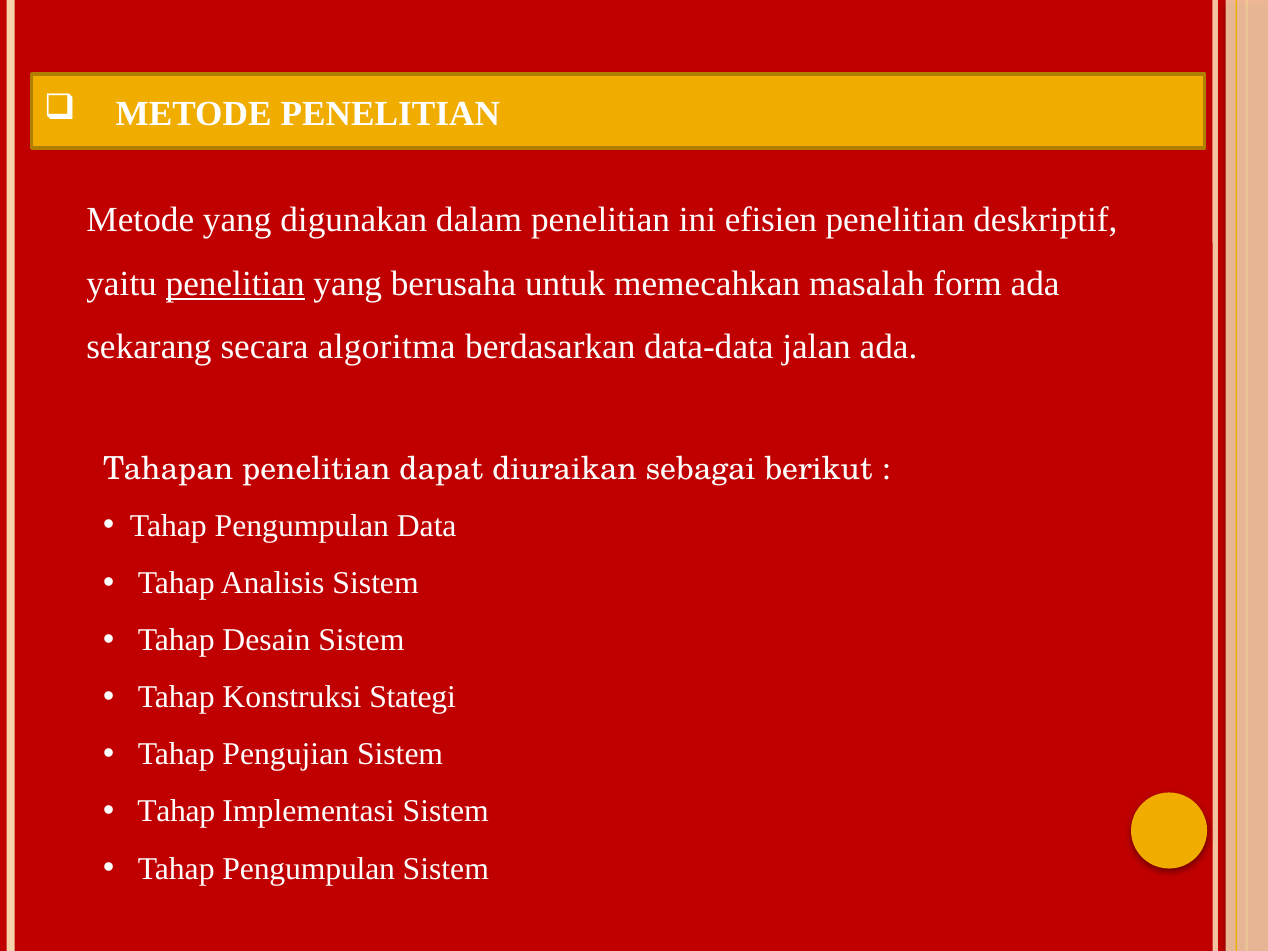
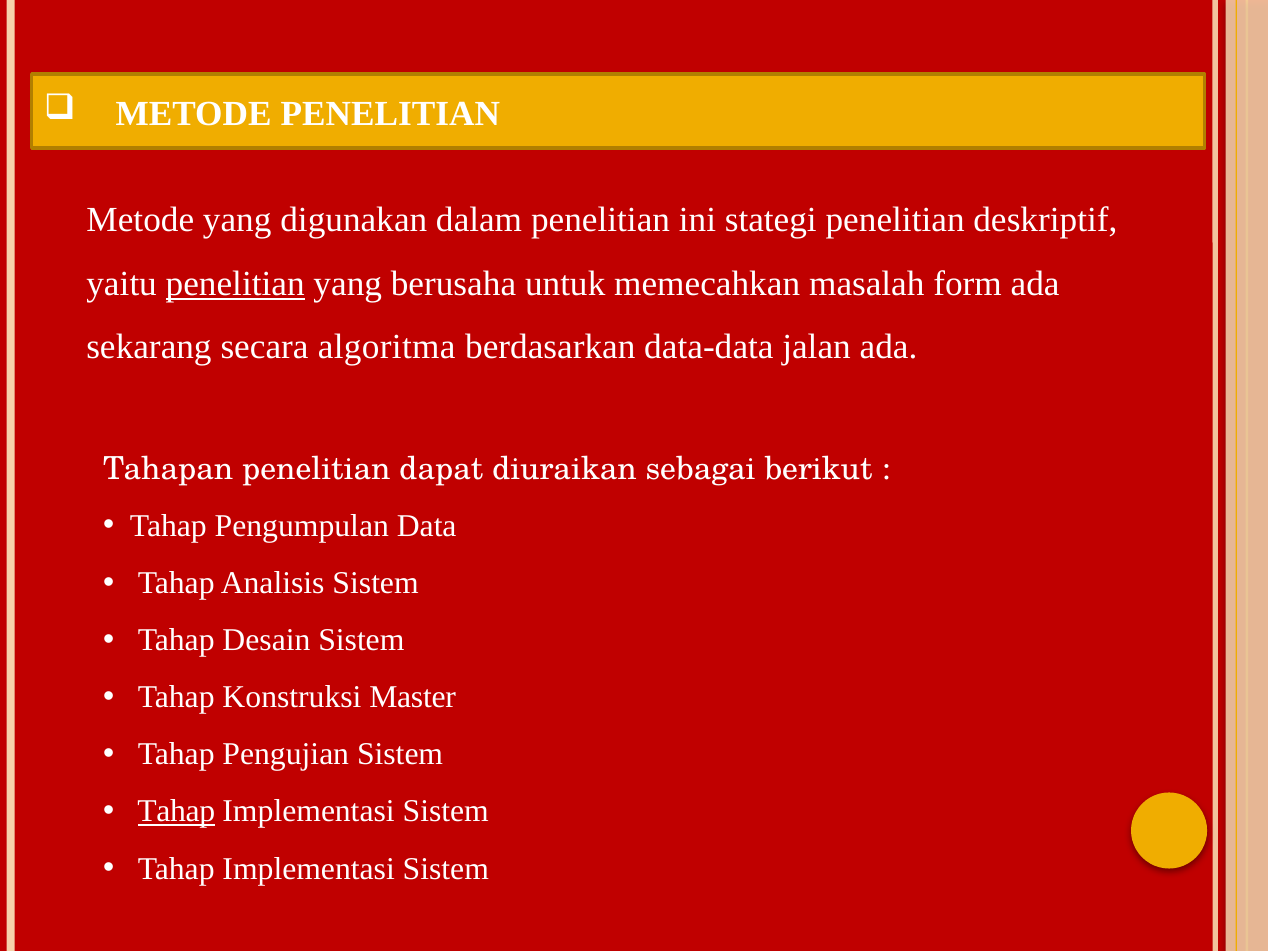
efisien: efisien -> stategi (771, 220)
Stategi: Stategi -> Master (413, 697)
Tahap underline: none -> present (176, 811)
Pengumpulan: Pengumpulan -> Implementasi (309, 869)
